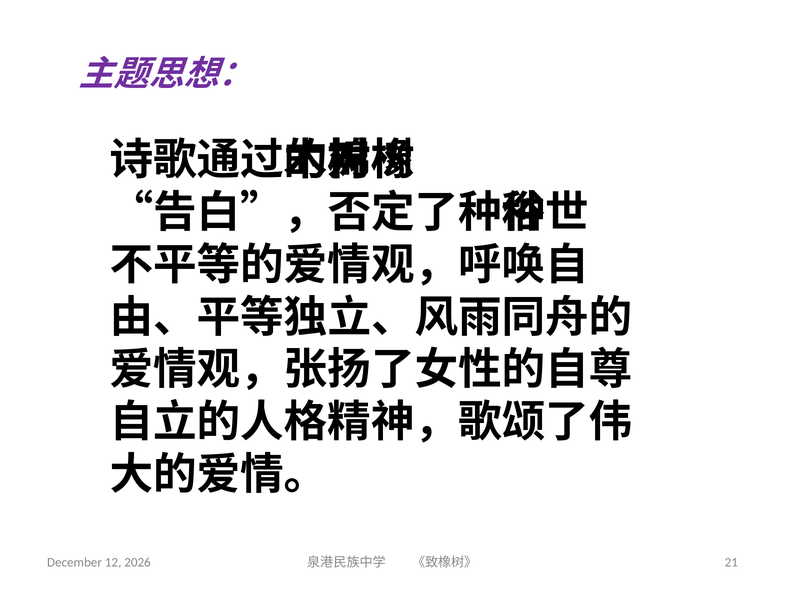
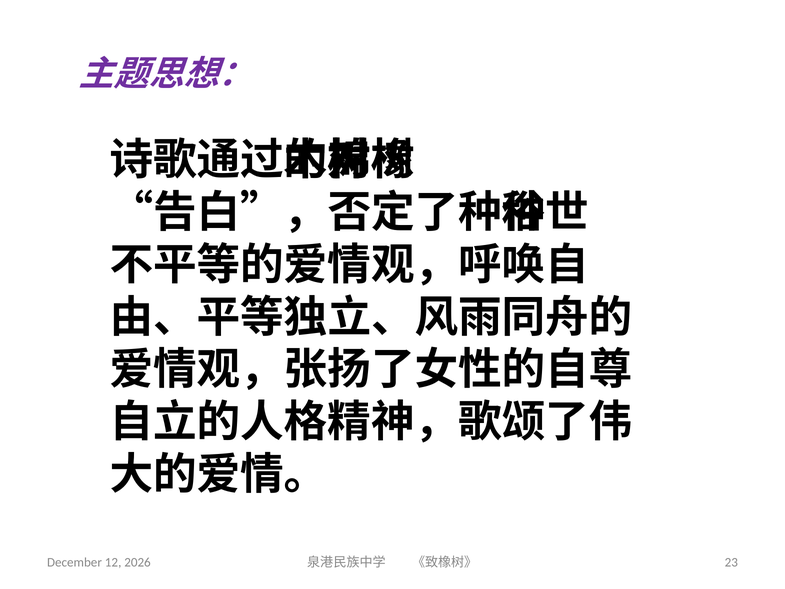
21: 21 -> 23 (731, 562)
